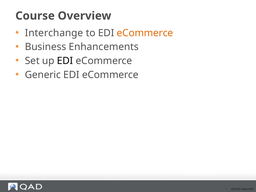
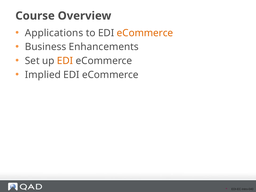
Interchange: Interchange -> Applications (54, 33)
EDI colour: black -> orange (65, 61)
Generic: Generic -> Implied (43, 75)
